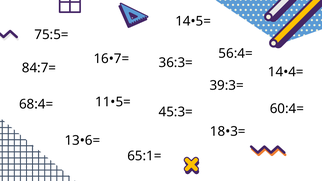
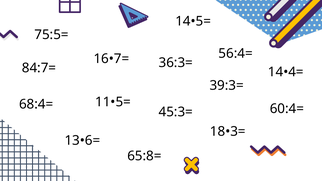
65:1=: 65:1= -> 65:8= (144, 156)
